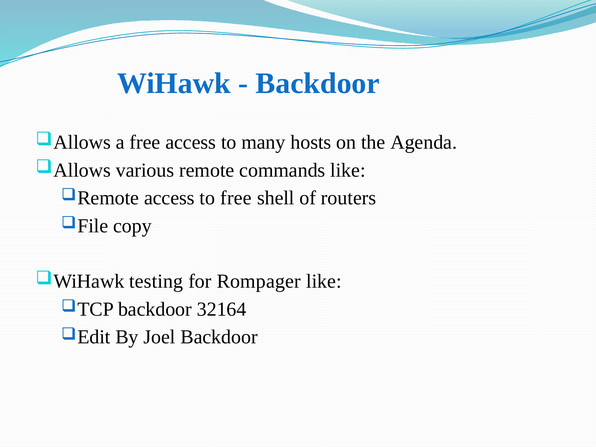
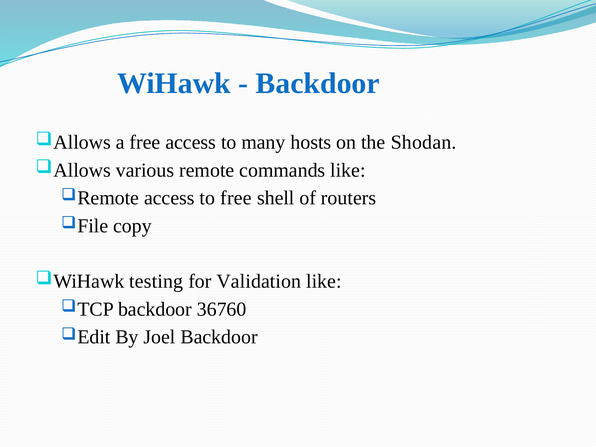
Agenda: Agenda -> Shodan (424, 142)
Rompager: Rompager -> Validation (259, 281)
32164: 32164 -> 36760 (222, 309)
